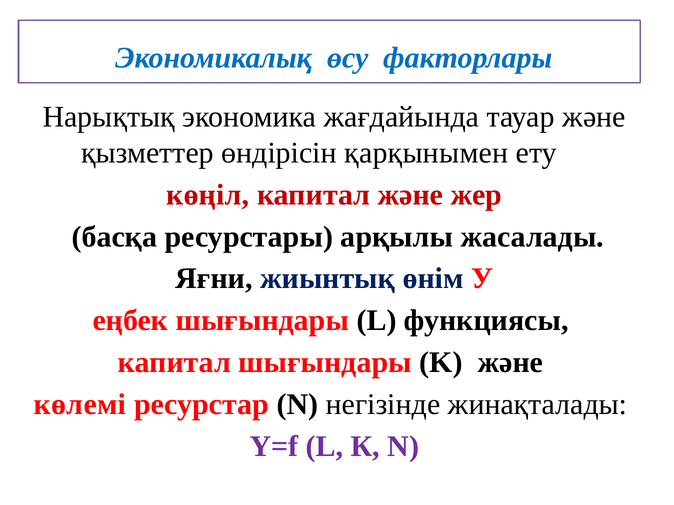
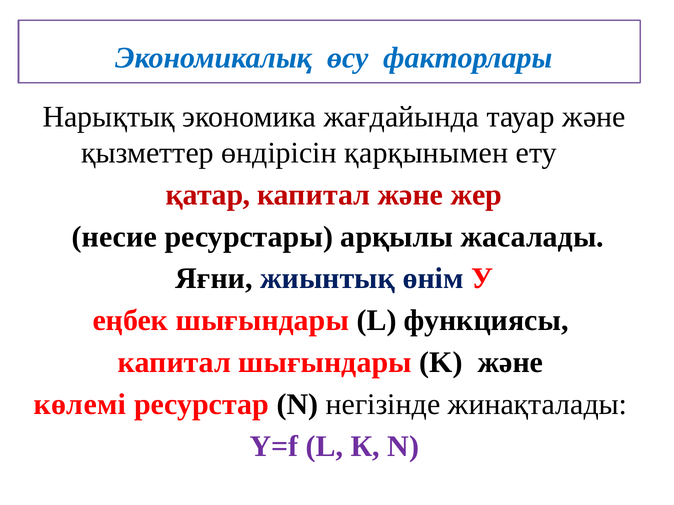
көңіл: көңіл -> қатар (208, 195)
басқа: басқа -> несие (114, 237)
